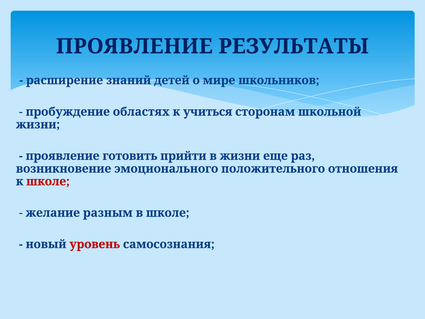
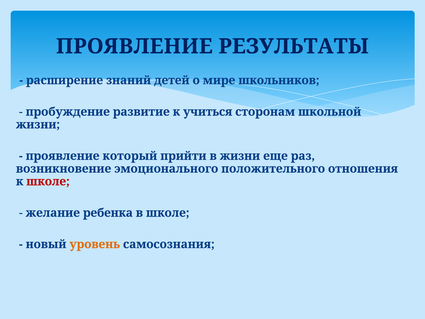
областях: областях -> развитие (141, 112)
готовить: готовить -> который (130, 156)
разным: разным -> ребенка (108, 213)
уровень colour: red -> orange (95, 244)
